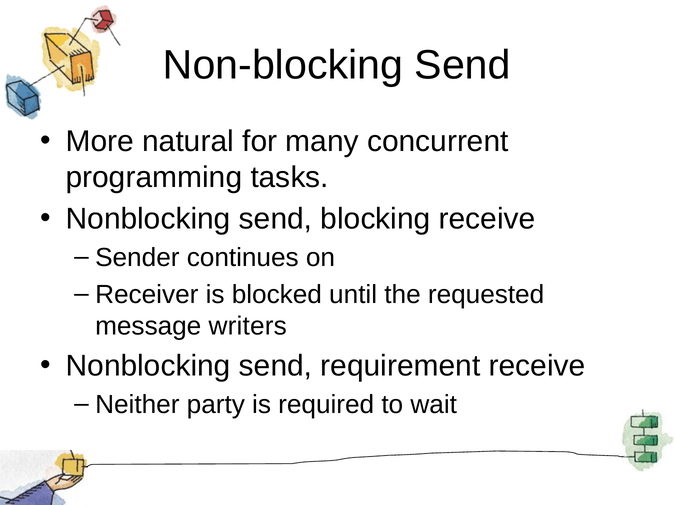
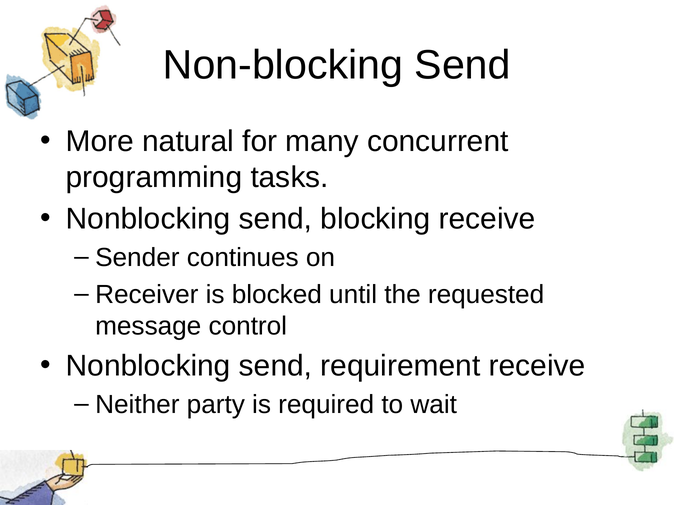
writers: writers -> control (248, 326)
